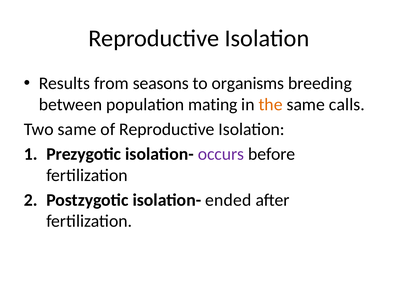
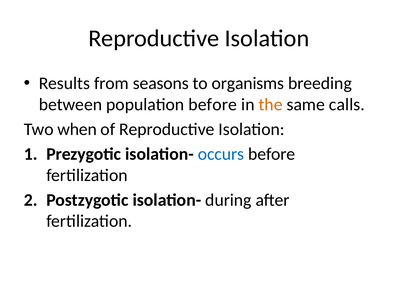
population mating: mating -> before (213, 105)
Two same: same -> when (77, 129)
occurs colour: purple -> blue (221, 154)
ended: ended -> during (228, 200)
